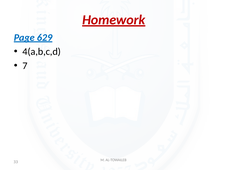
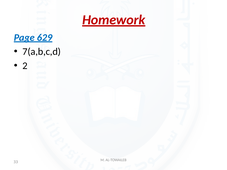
4(a,b,c,d: 4(a,b,c,d -> 7(a,b,c,d (42, 52)
7: 7 -> 2 (25, 66)
